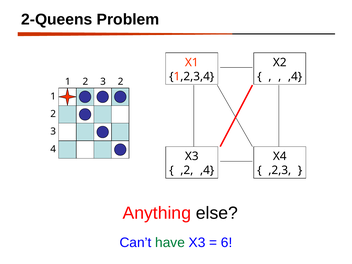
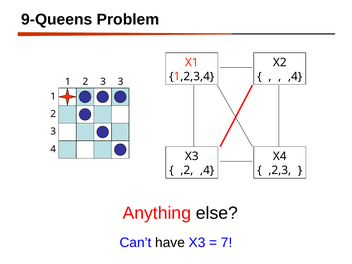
2-Queens: 2-Queens -> 9-Queens (57, 20)
2 2: 2 -> 3 (121, 82)
have colour: green -> black (170, 243)
6: 6 -> 7 (227, 243)
